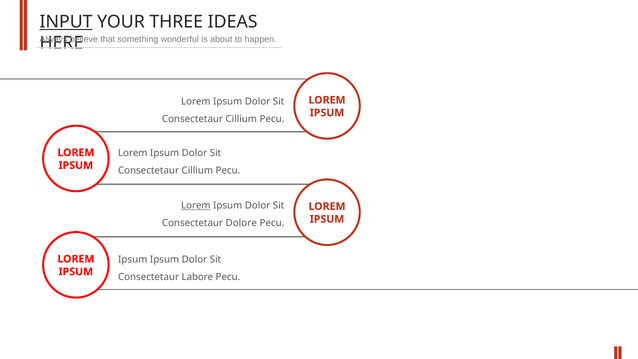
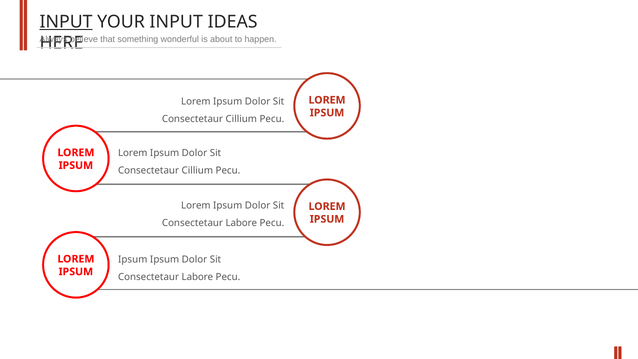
YOUR THREE: THREE -> INPUT (176, 22)
Lorem underline: present -> none (196, 205)
Dolore: Dolore -> Labore (241, 223)
